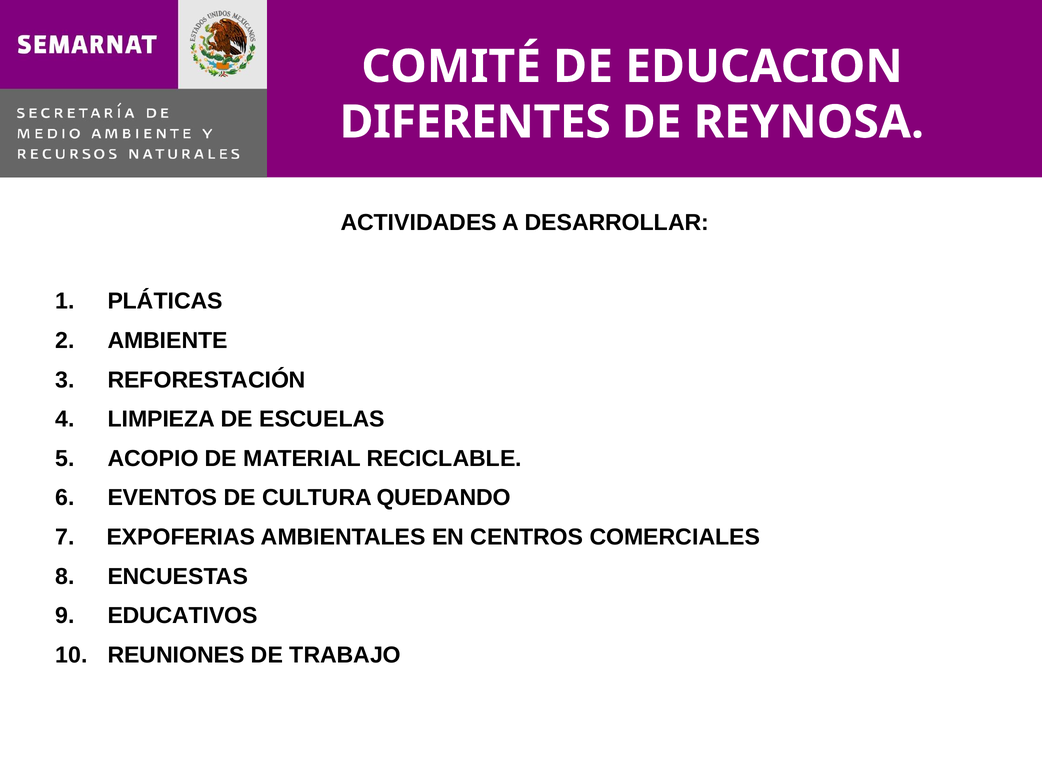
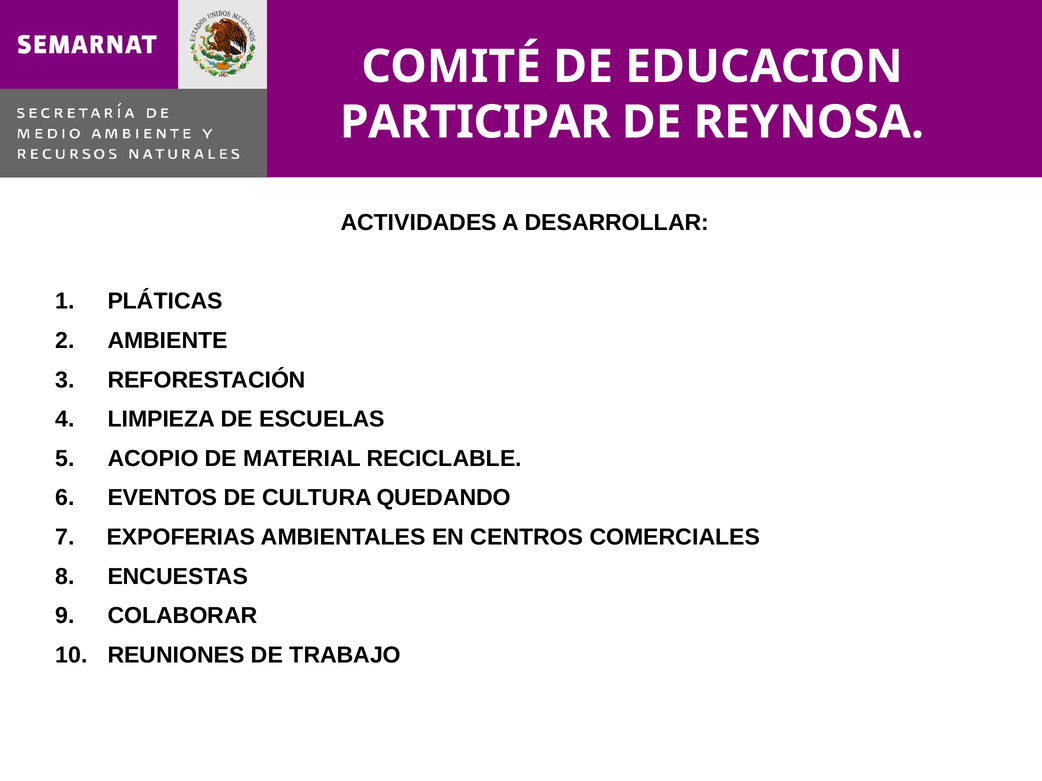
DIFERENTES: DIFERENTES -> PARTICIPAR (475, 122)
EDUCATIVOS: EDUCATIVOS -> COLABORAR (183, 616)
